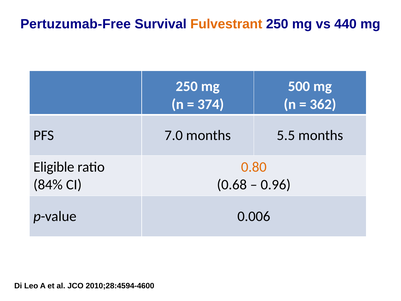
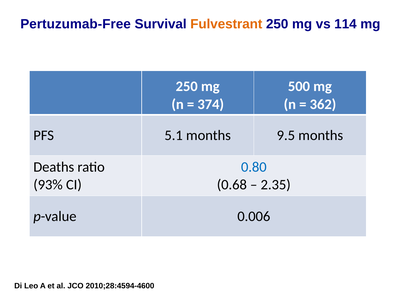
440: 440 -> 114 (345, 24)
7.0: 7.0 -> 5.1 (174, 135)
5.5: 5.5 -> 9.5 (286, 135)
Eligible: Eligible -> Deaths (54, 167)
0.80 colour: orange -> blue (254, 167)
84%: 84% -> 93% (48, 185)
0.96: 0.96 -> 2.35 (276, 185)
